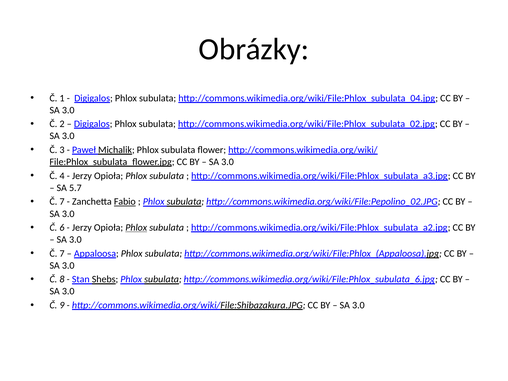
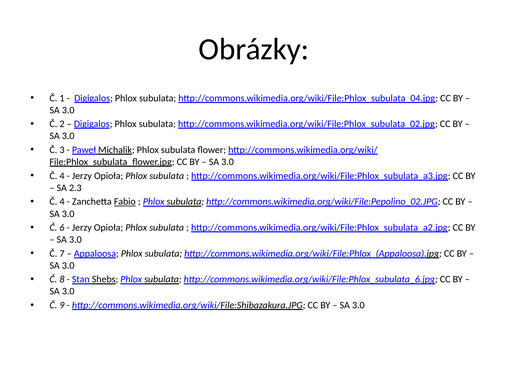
5.7: 5.7 -> 2.3 (75, 188)
7: 7 -> 4 (62, 202)
Phlox underline: present -> none (136, 228)
